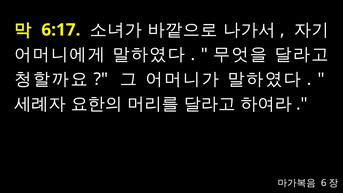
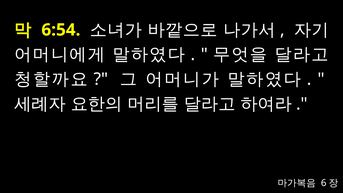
6:17: 6:17 -> 6:54 (61, 30)
